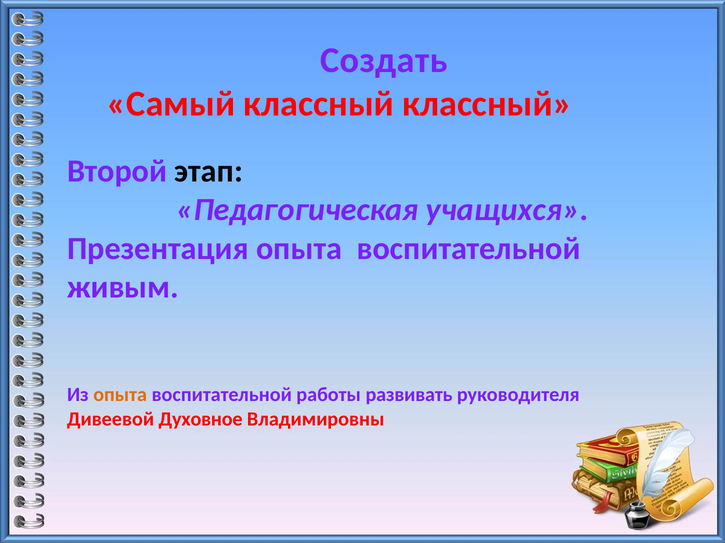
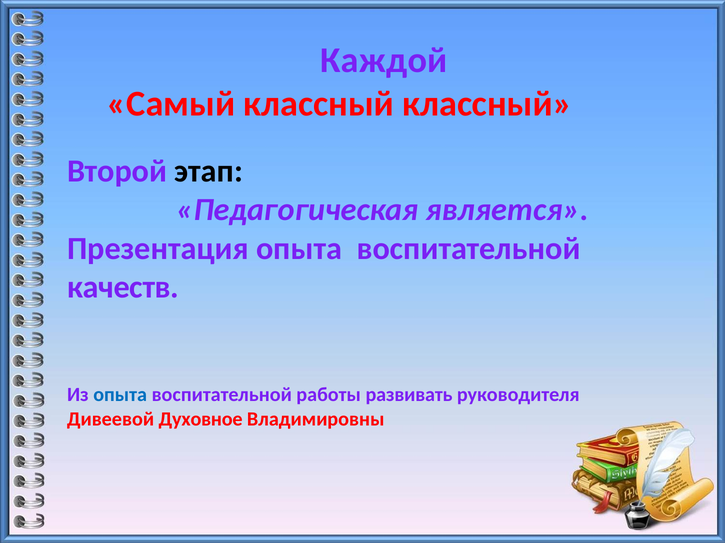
Создать: Создать -> Каждой (384, 60)
учащихся: учащихся -> является (507, 210)
живым: живым -> качеств (123, 287)
опыта colour: orange -> blue (120, 395)
